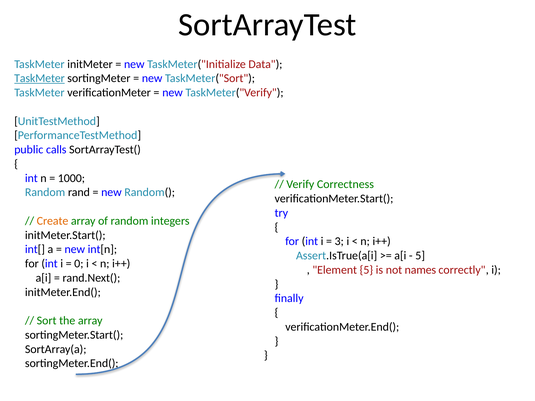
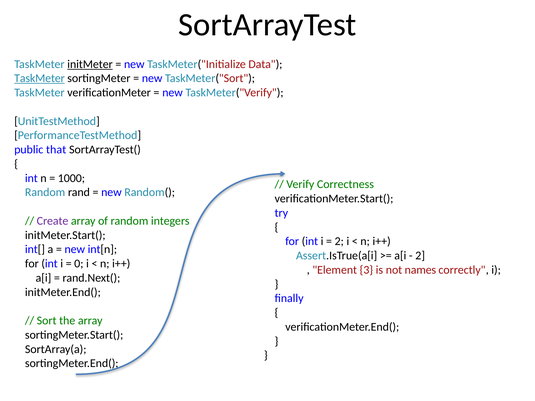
initMeter underline: none -> present (90, 64)
calls: calls -> that (56, 150)
Create colour: orange -> purple (53, 221)
3: 3 -> 2 (339, 242)
5: 5 -> 2 (420, 256)
Element 5: 5 -> 3 (366, 270)
